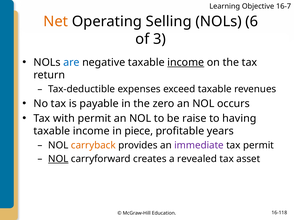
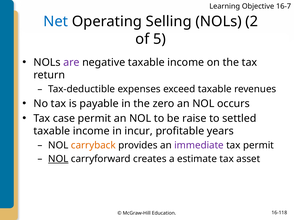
Net colour: orange -> blue (56, 22)
6: 6 -> 2 (252, 22)
3: 3 -> 5 (160, 39)
are colour: blue -> purple (71, 62)
income underline: present -> none (186, 62)
with: with -> case (64, 119)
having: having -> settled (239, 119)
piece: piece -> incur (139, 131)
revealed: revealed -> estimate (197, 159)
